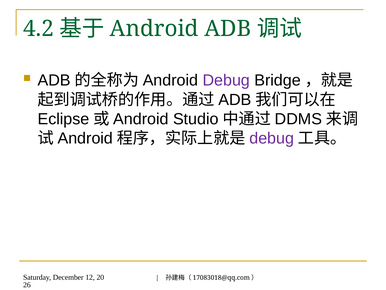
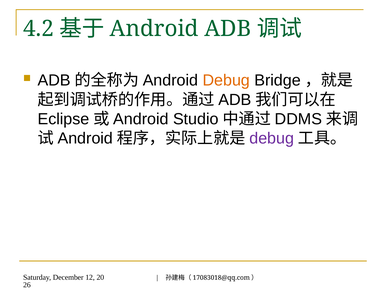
Debug colour: purple -> orange (226, 80)
